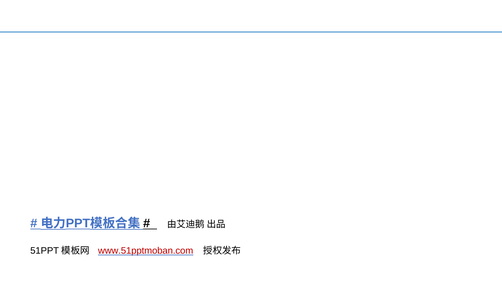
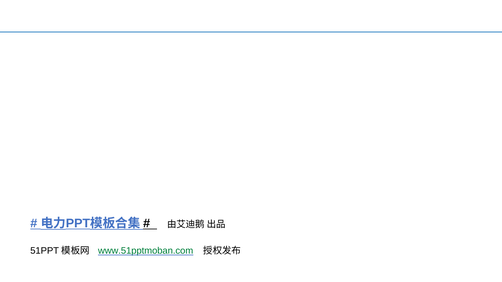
www.51pptmoban.com colour: red -> green (146, 251)
